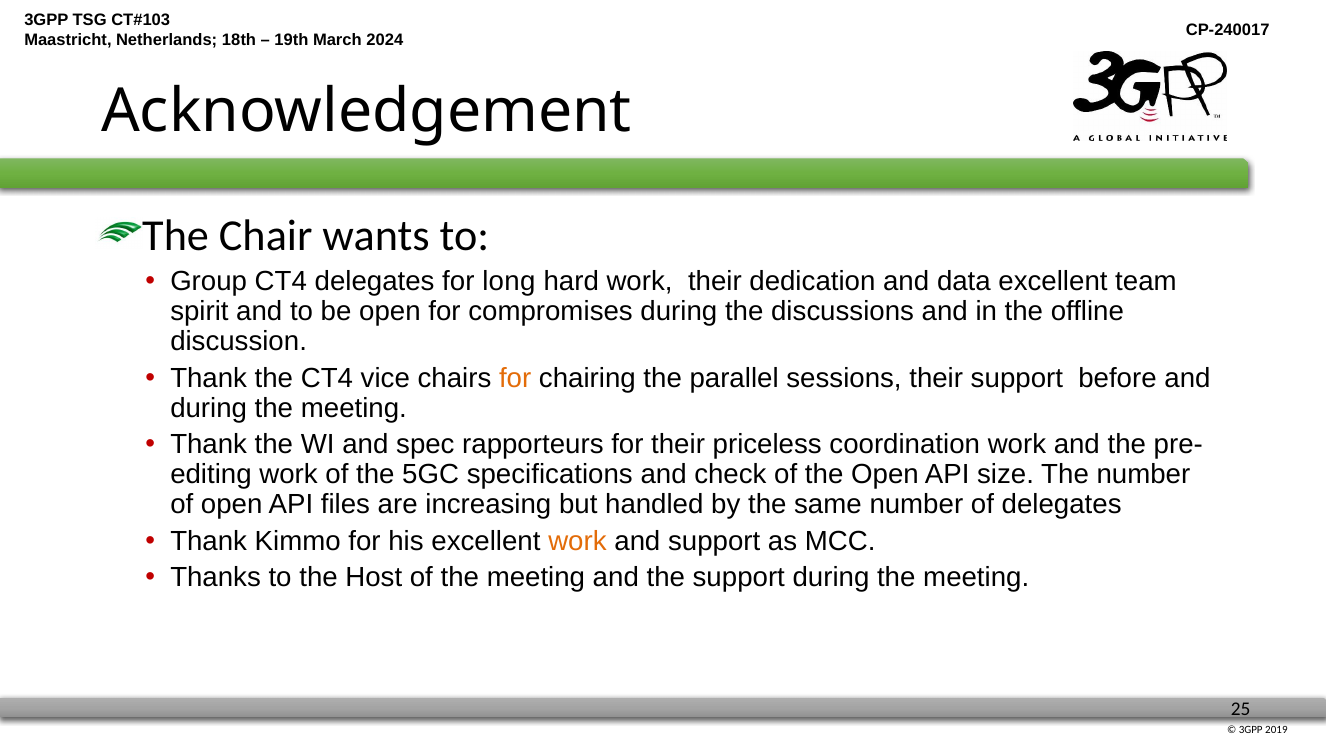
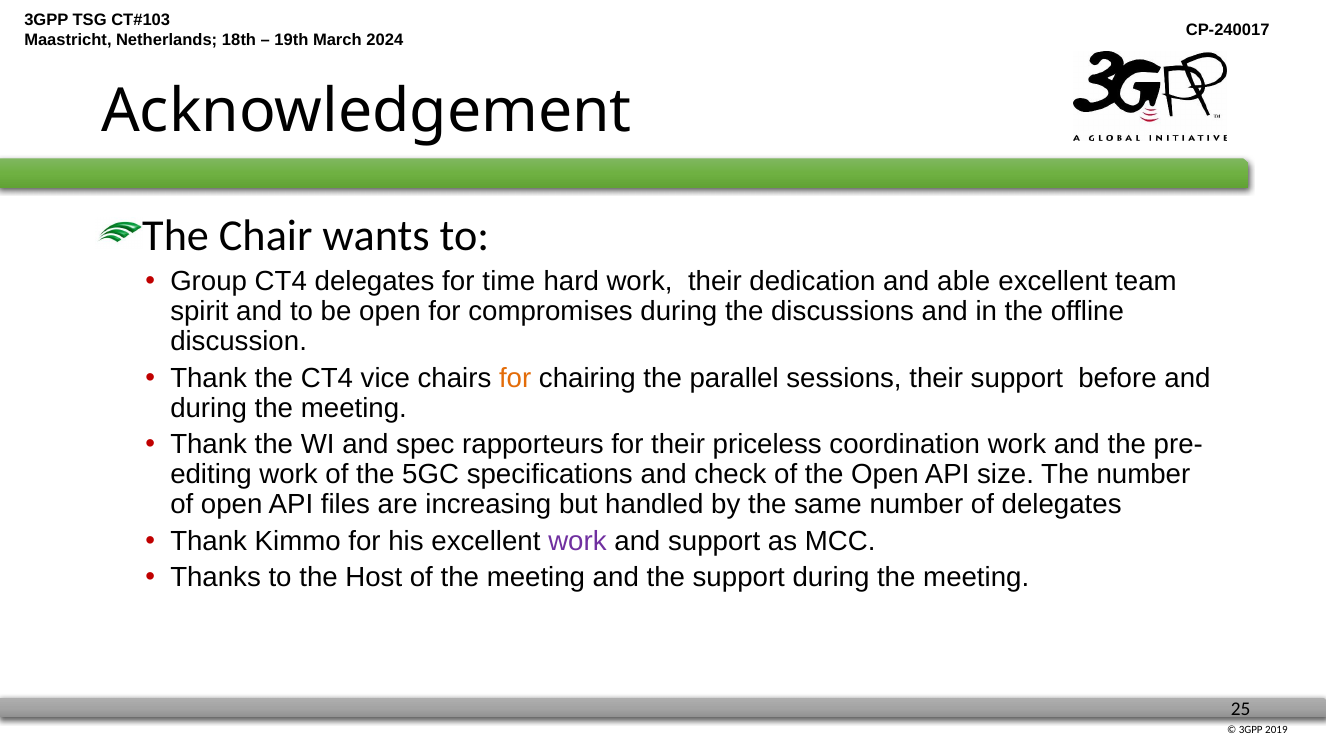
long: long -> time (509, 282)
data: data -> able (964, 282)
work colour: orange -> purple (577, 541)
